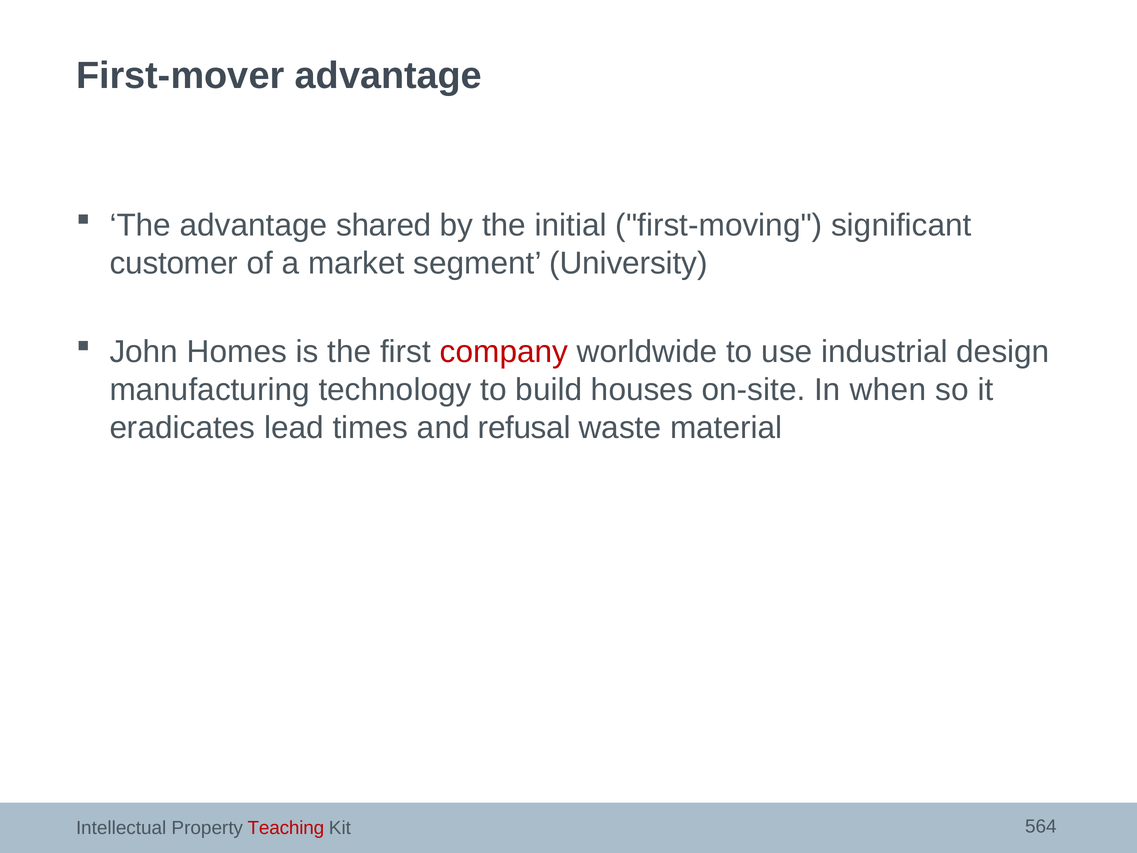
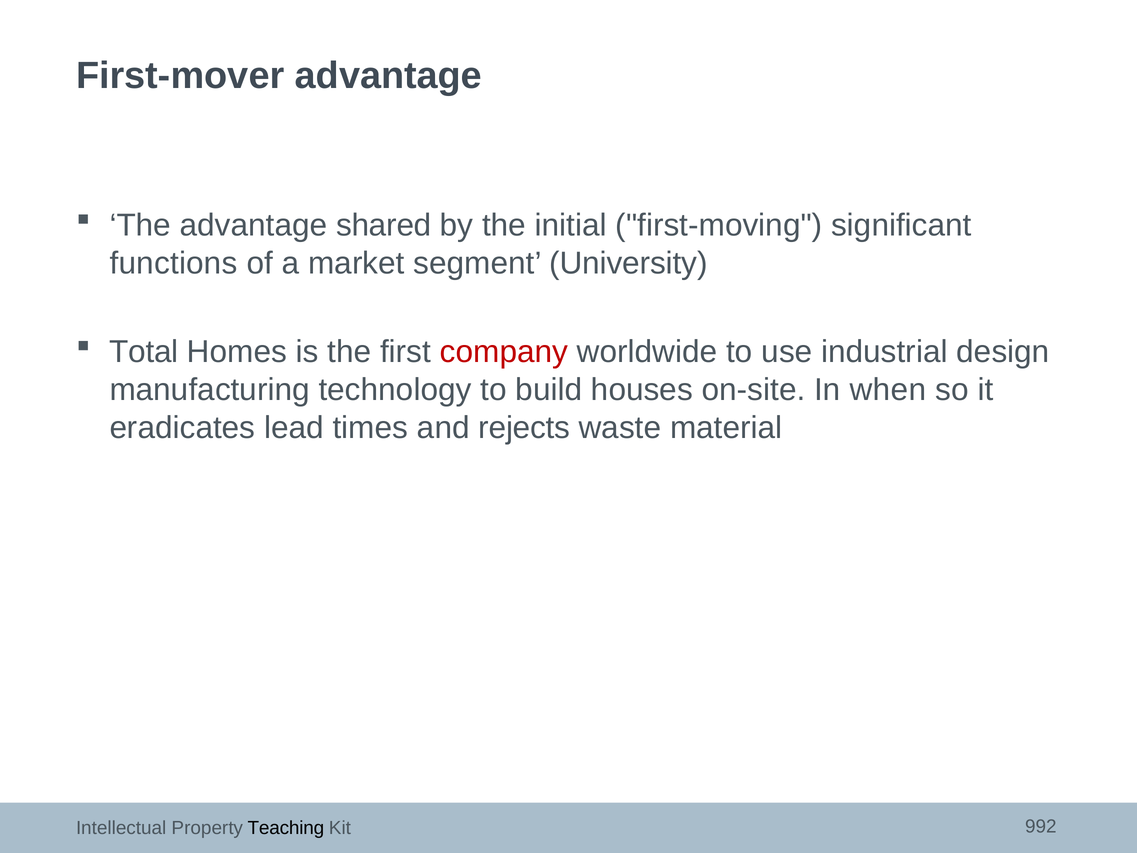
customer: customer -> functions (174, 263)
John: John -> Total (144, 352)
refusal: refusal -> rejects (524, 427)
Teaching colour: red -> black (286, 828)
564: 564 -> 992 (1041, 826)
